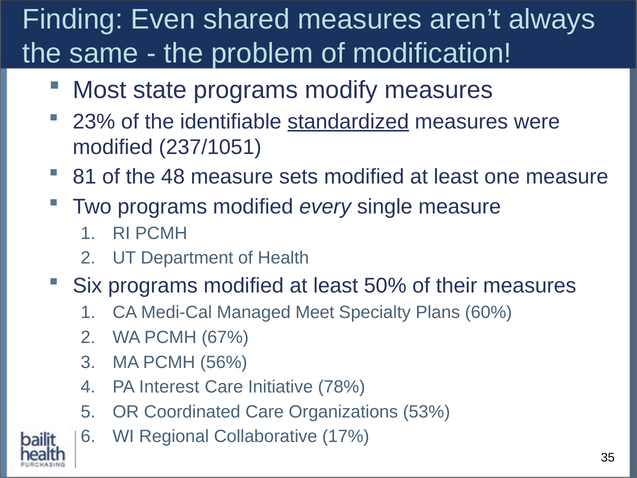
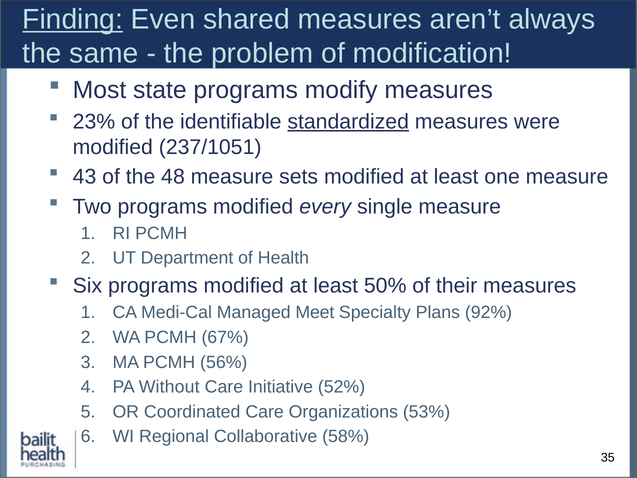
Finding underline: none -> present (73, 19)
81: 81 -> 43 (85, 177)
60%: 60% -> 92% (489, 312)
Interest: Interest -> Without (169, 387)
78%: 78% -> 52% (342, 387)
17%: 17% -> 58% (346, 436)
